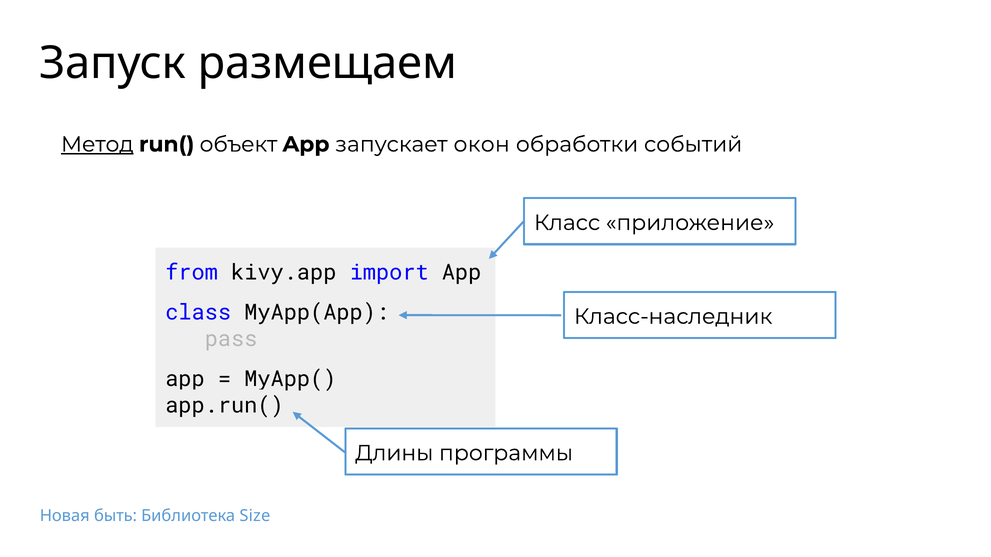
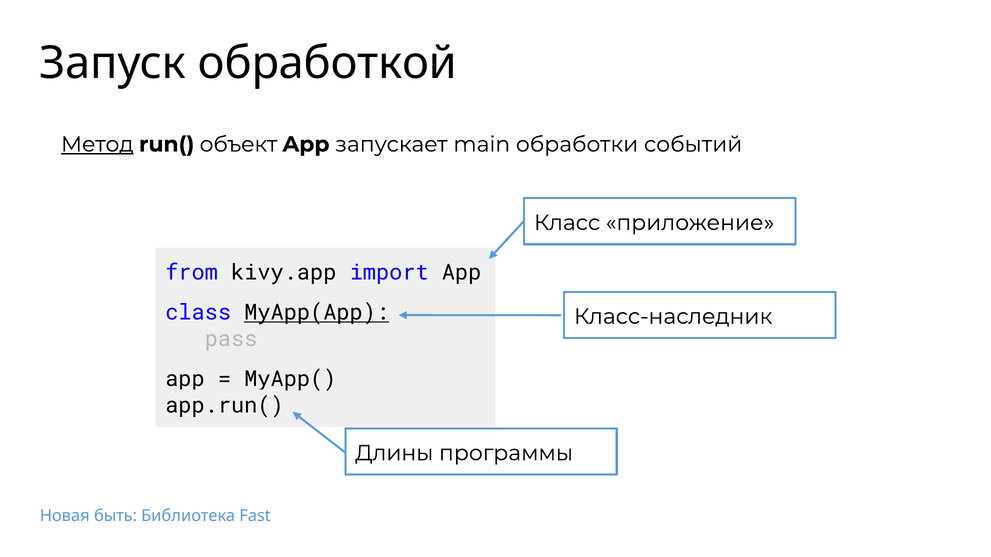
размещаем: размещаем -> обработкой (328, 63)
окон: окон -> main (482, 144)
MyApp(App underline: none -> present (317, 313)
Size: Size -> Fast (255, 516)
